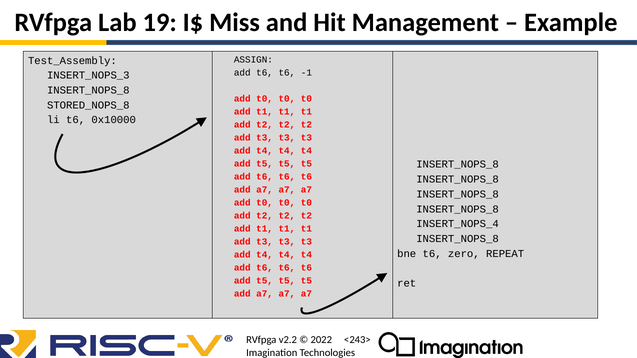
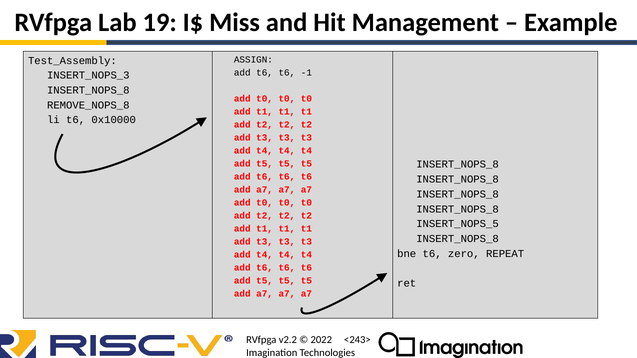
STORED_NOPS_8: STORED_NOPS_8 -> REMOVE_NOPS_8 (88, 105)
INSERT_NOPS_4: INSERT_NOPS_4 -> INSERT_NOPS_5 (458, 224)
